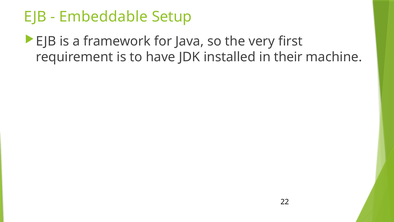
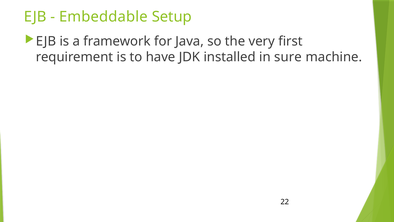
their: their -> sure (288, 57)
